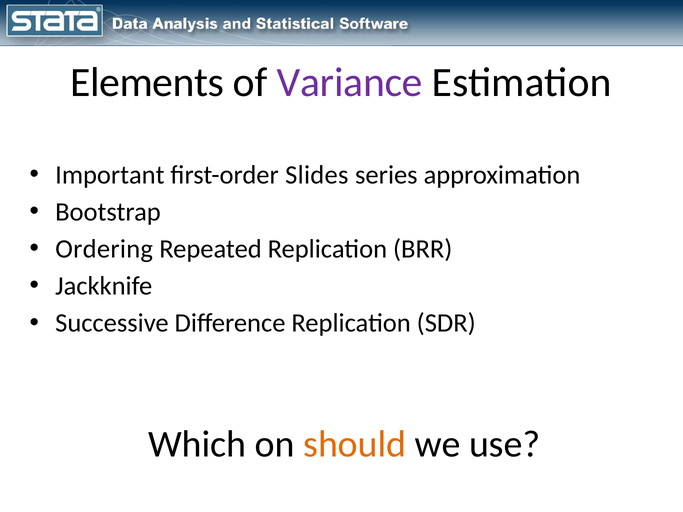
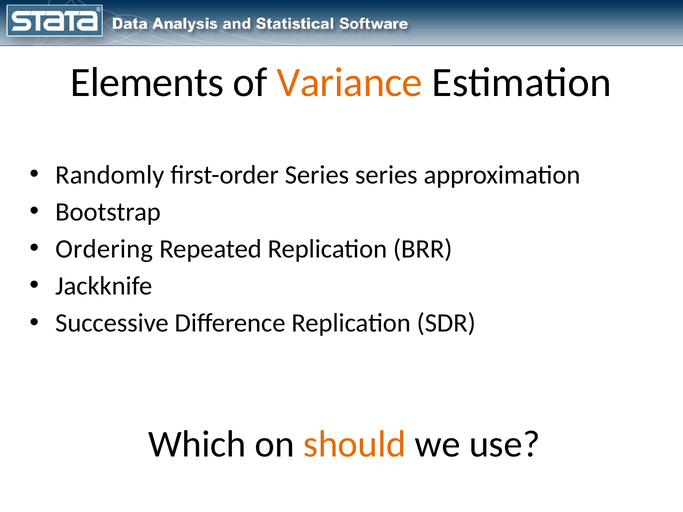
Variance colour: purple -> orange (350, 83)
Important: Important -> Randomly (110, 175)
first-order Slides: Slides -> Series (317, 175)
